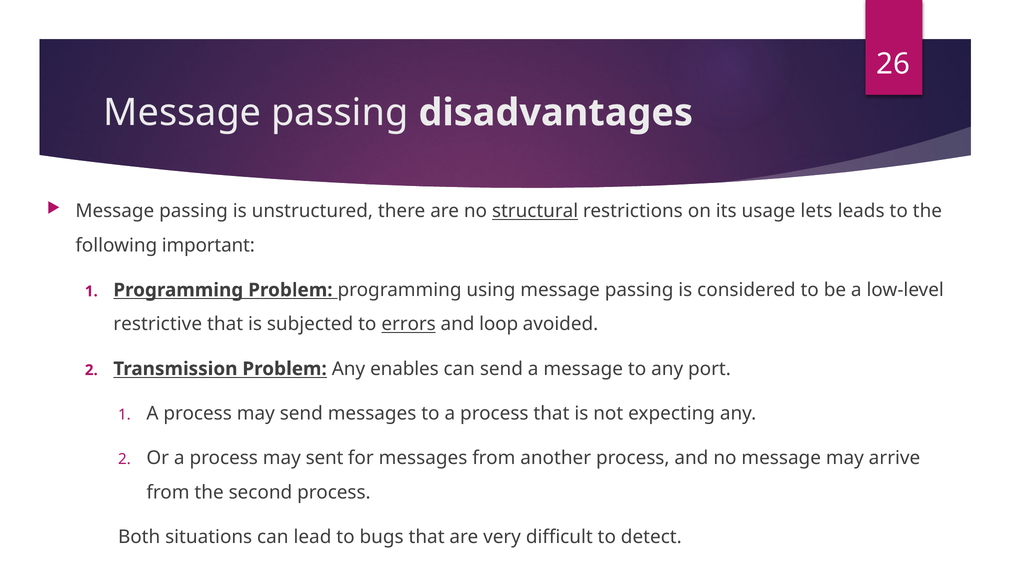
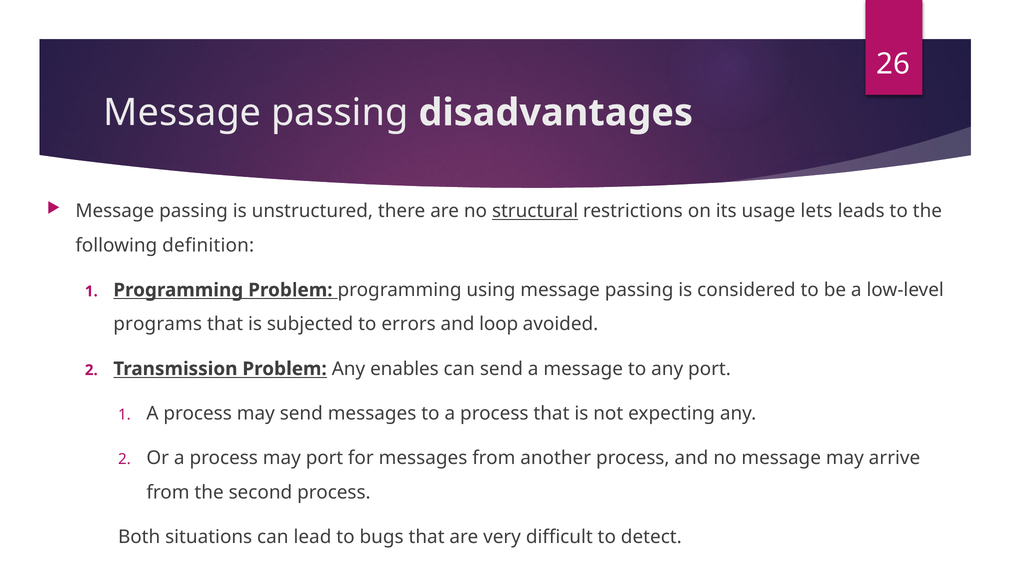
important: important -> definition (208, 245)
restrictive: restrictive -> programs (158, 324)
errors underline: present -> none (409, 324)
may sent: sent -> port (325, 458)
